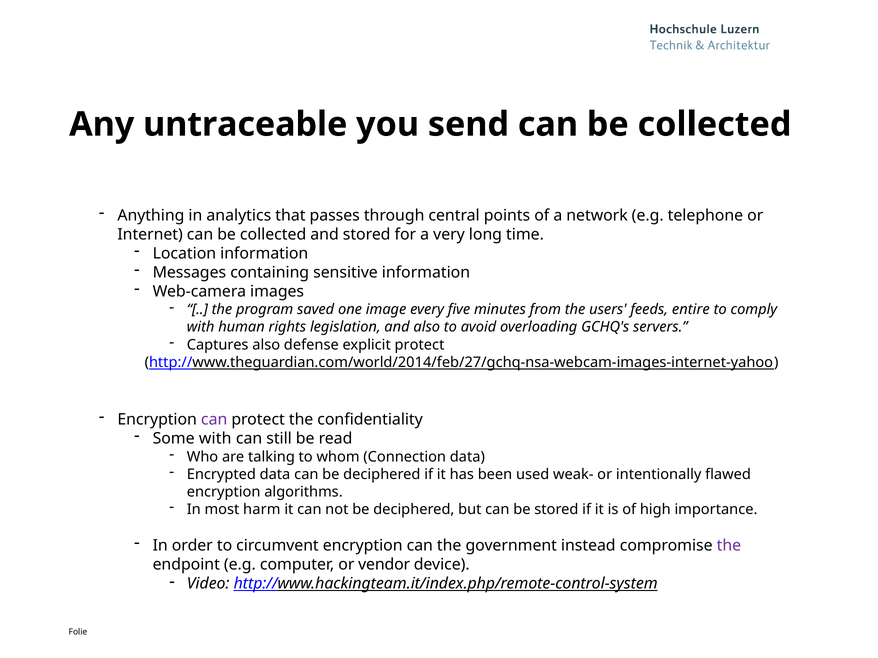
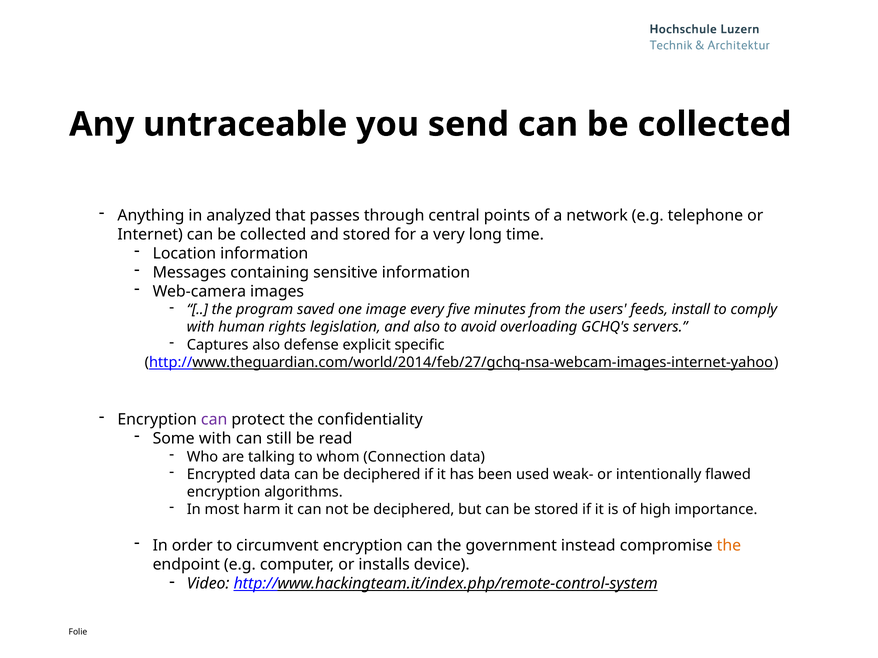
analytics: analytics -> analyzed (239, 215)
entire: entire -> install (691, 310)
explicit protect: protect -> specific (420, 345)
the colour: purple -> orange (729, 546)
vendor: vendor -> installs (384, 565)
